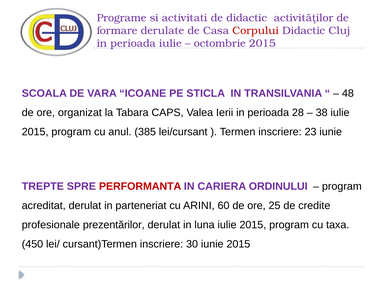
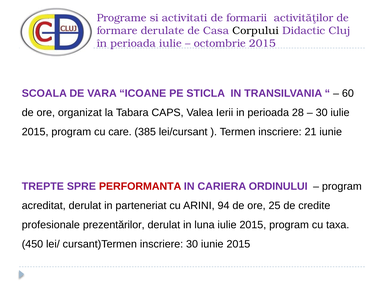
de didactic: didactic -> formarii (247, 18)
Corpului colour: red -> black (256, 31)
48: 48 -> 60 (348, 93)
38: 38 -> 30 (322, 113)
anul: anul -> care (120, 132)
23: 23 -> 21 (311, 132)
60: 60 -> 94 (224, 206)
